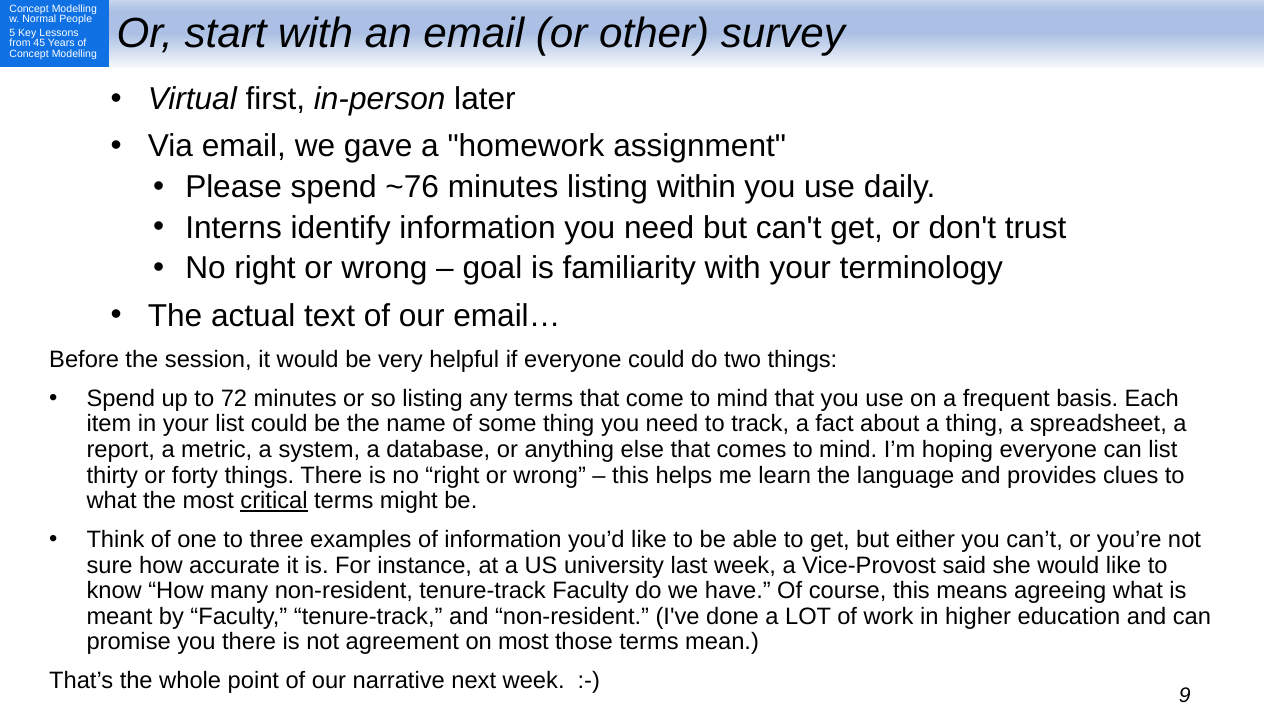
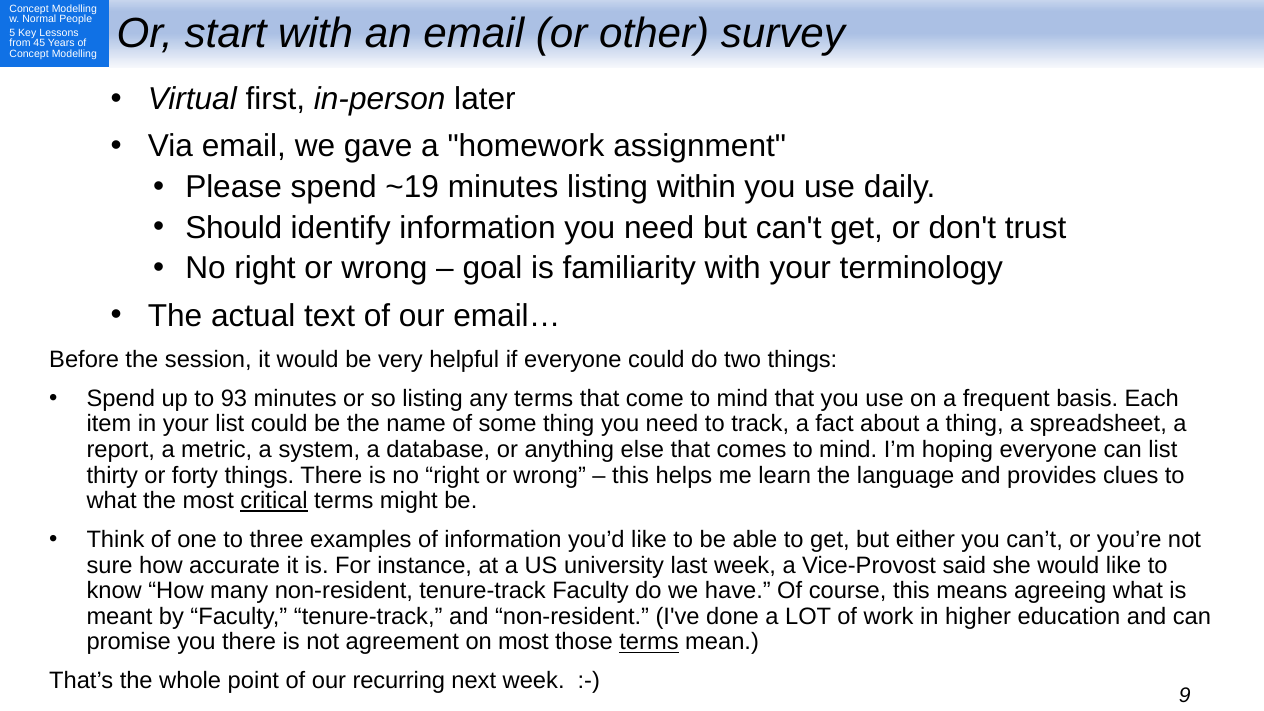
~76: ~76 -> ~19 (412, 187)
Interns: Interns -> Should (234, 228)
72: 72 -> 93 (234, 399)
terms underline: none -> present (649, 642)
narrative: narrative -> recurring (399, 681)
